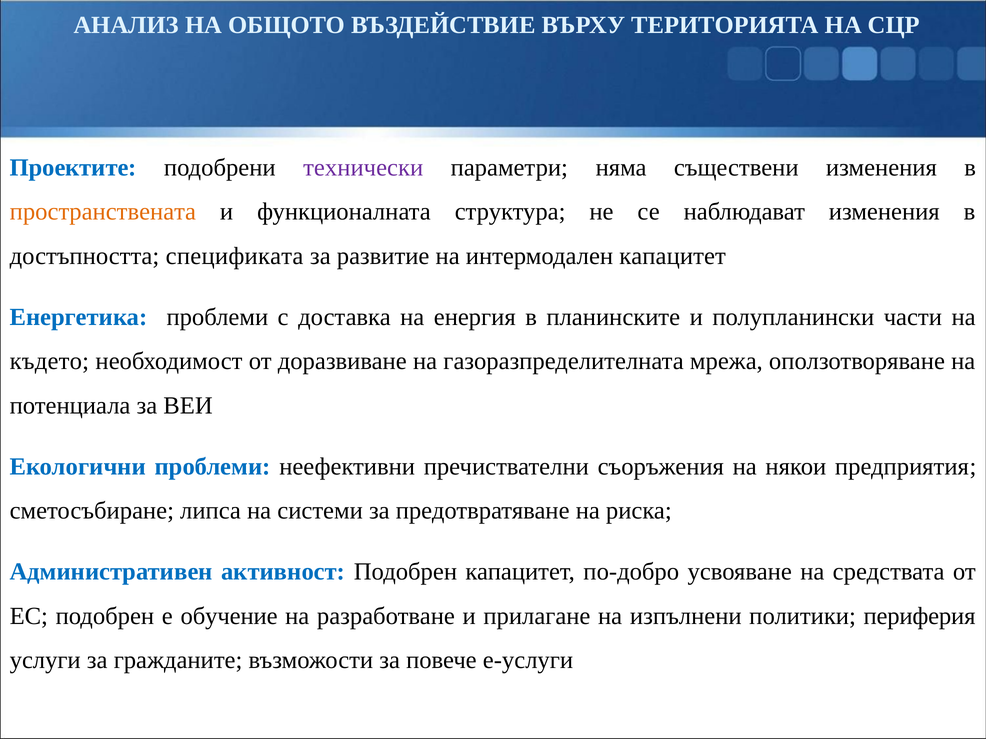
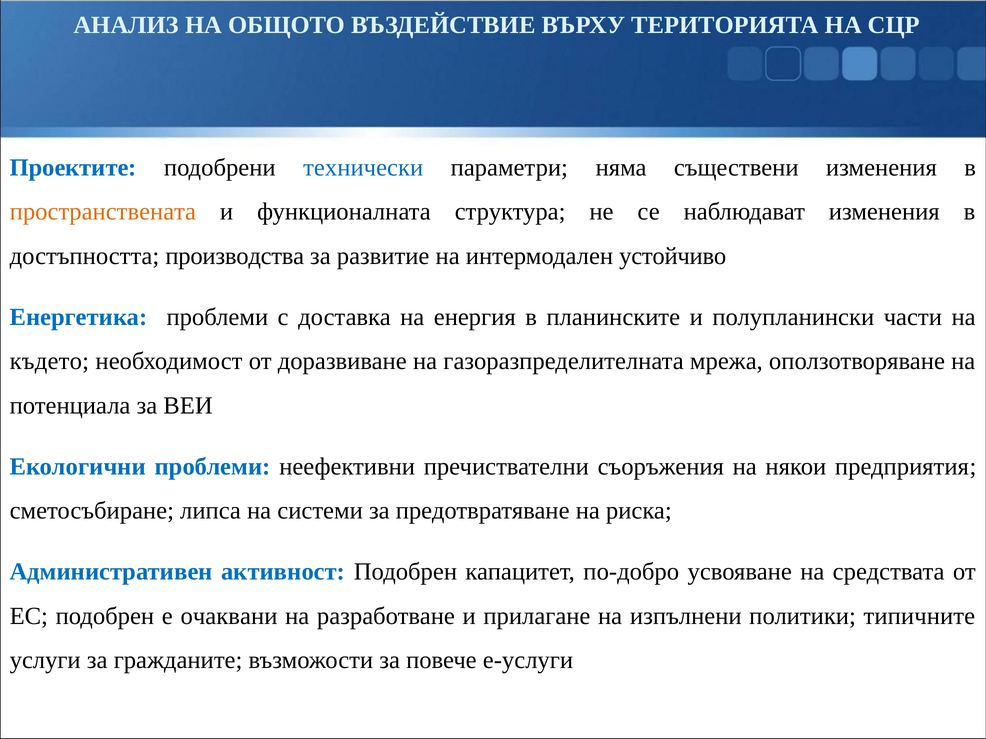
технически colour: purple -> blue (363, 168)
спецификата: спецификата -> производства (235, 256)
интермодален капацитет: капацитет -> устойчиво (673, 256)
обучение: обучение -> очаквани (229, 616)
периферия: периферия -> типичните (919, 616)
